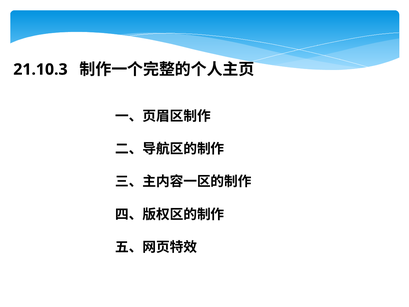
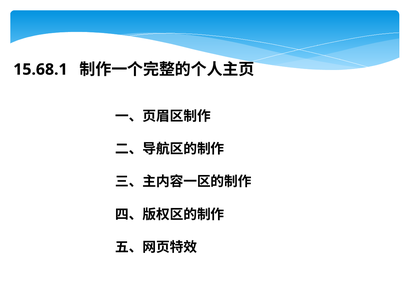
21.10.3: 21.10.3 -> 15.68.1 (40, 69)
